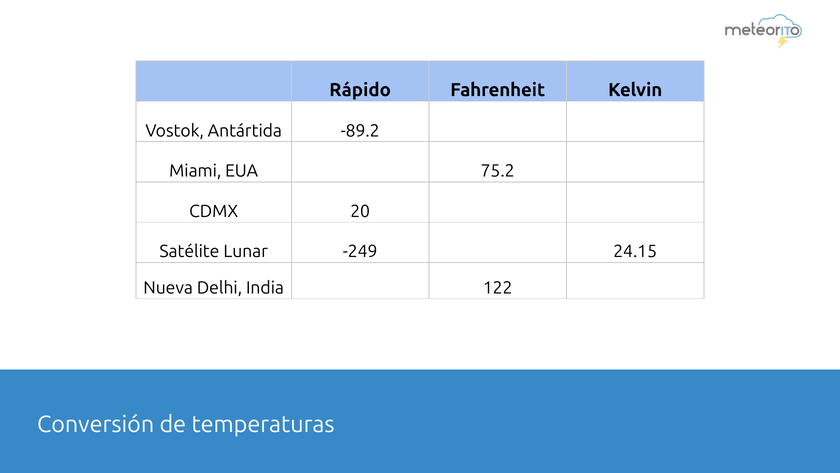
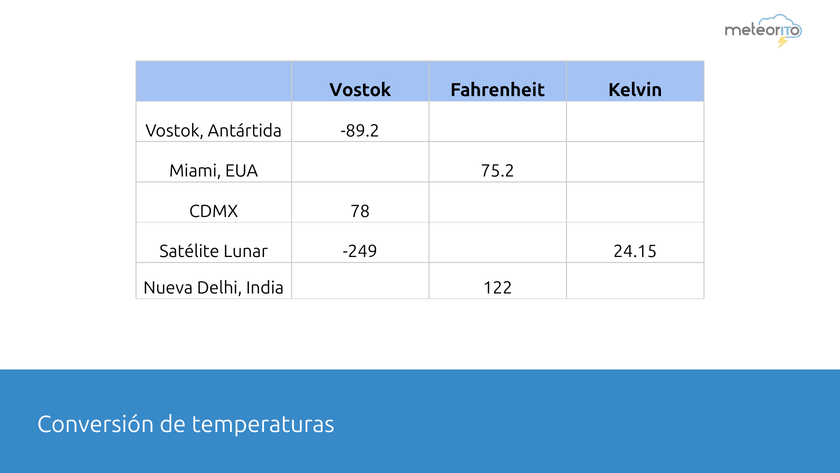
Rápido: Rápido -> Vostok (360, 90)
20: 20 -> 78 (360, 211)
